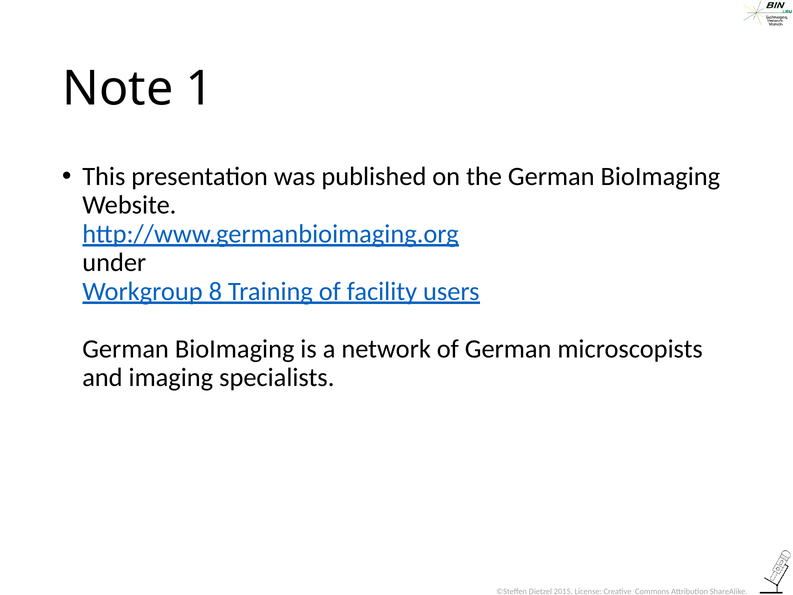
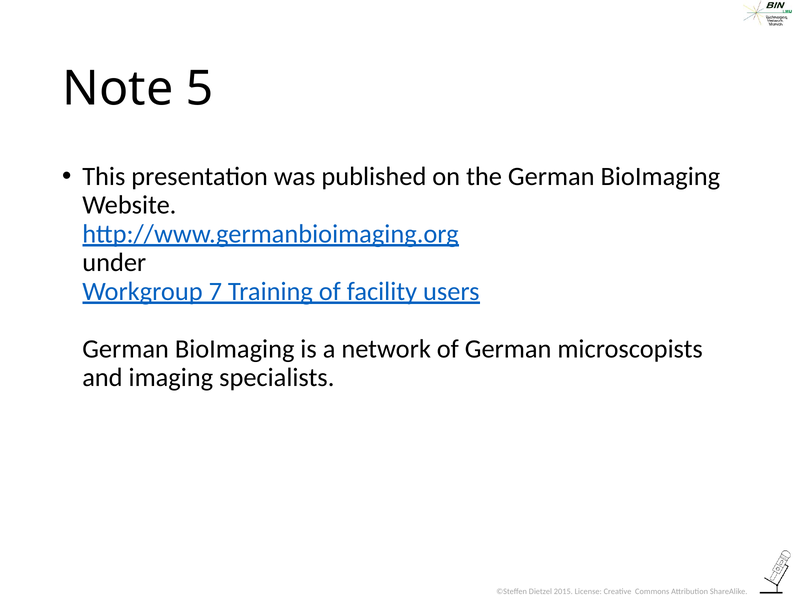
1: 1 -> 5 (200, 89)
8: 8 -> 7 (215, 291)
